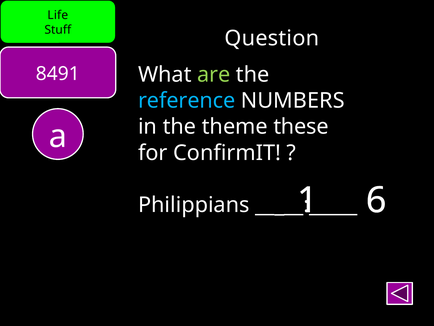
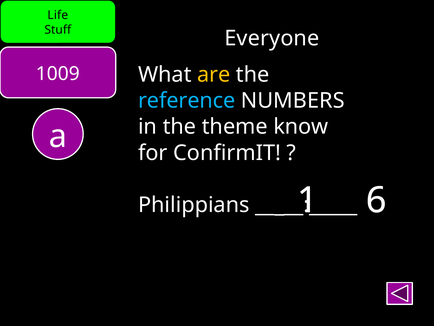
Question: Question -> Everyone (272, 38)
8491: 8491 -> 1009 (58, 74)
are colour: light green -> yellow (214, 75)
these: these -> know (301, 127)
